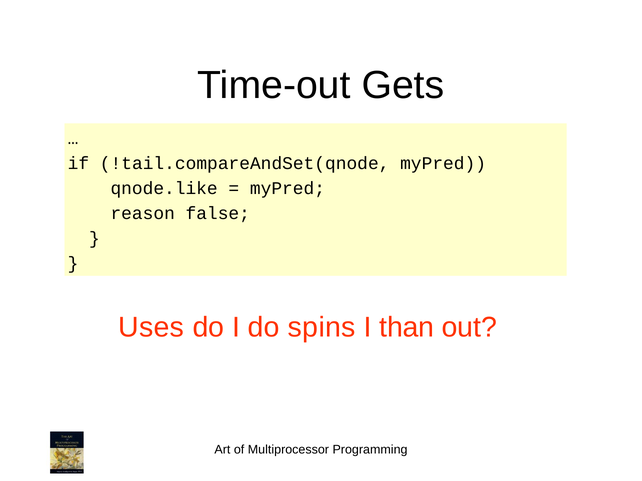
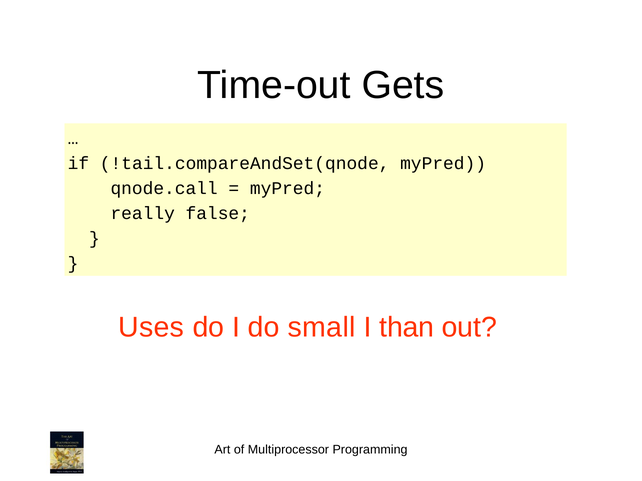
qnode.like: qnode.like -> qnode.call (164, 189)
reason: reason -> really (143, 214)
spins: spins -> small (322, 328)
